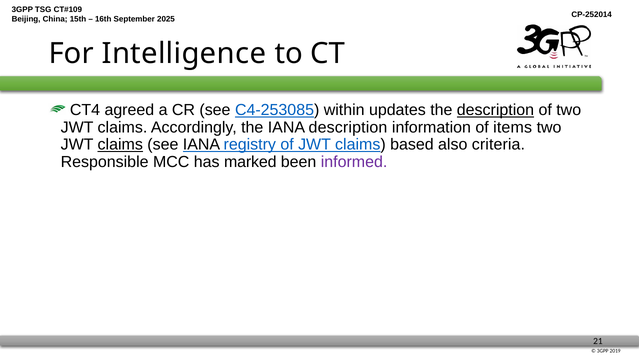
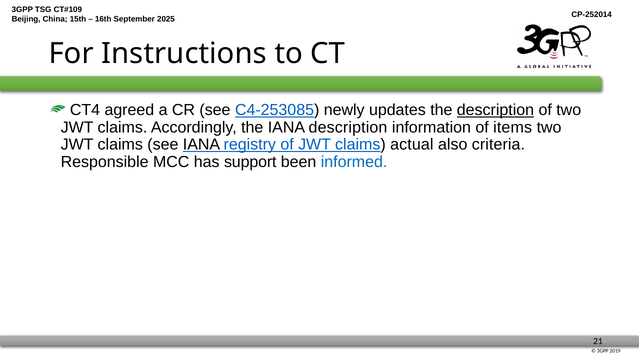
Intelligence: Intelligence -> Instructions (184, 54)
within: within -> newly (344, 110)
claims underline: present -> none (120, 145)
based: based -> actual (412, 145)
marked: marked -> support (250, 162)
informed colour: purple -> blue (354, 162)
